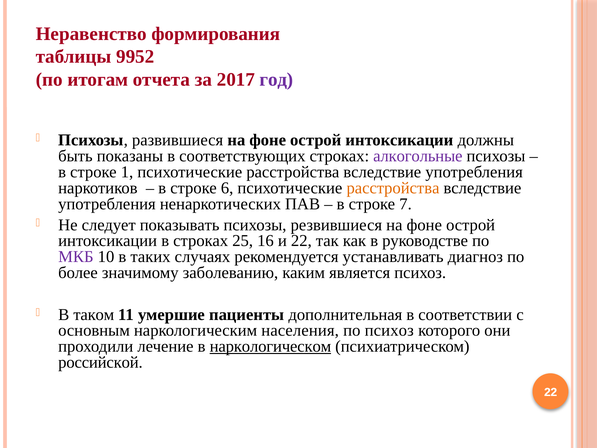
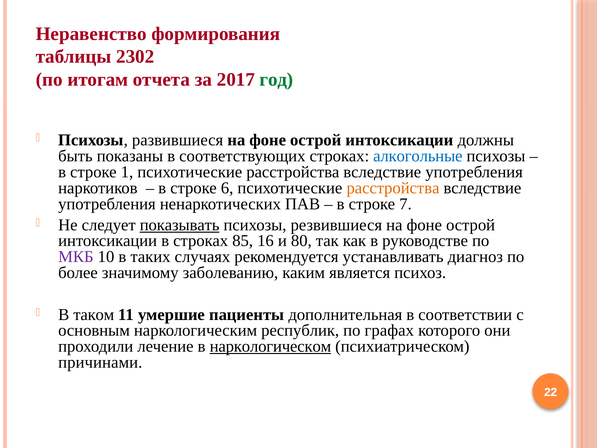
9952: 9952 -> 2302 (135, 57)
год colour: purple -> green (276, 79)
алкогольные colour: purple -> blue (418, 156)
показывать underline: none -> present (180, 225)
25: 25 -> 85 (243, 241)
и 22: 22 -> 80 (301, 241)
населения: населения -> республик (300, 330)
по психоз: психоз -> графах (389, 330)
российской: российской -> причинами (100, 362)
